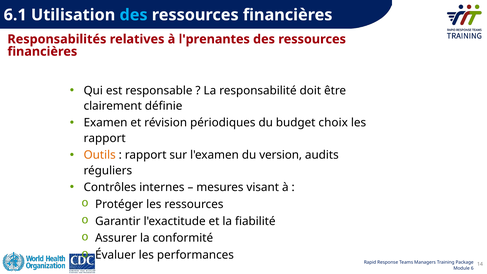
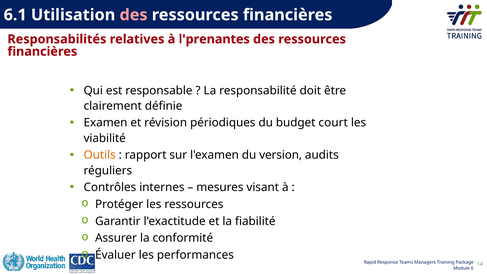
des colour: light blue -> pink (134, 15)
choix: choix -> court (333, 123)
rapport: rapport -> viabilité (105, 138)
